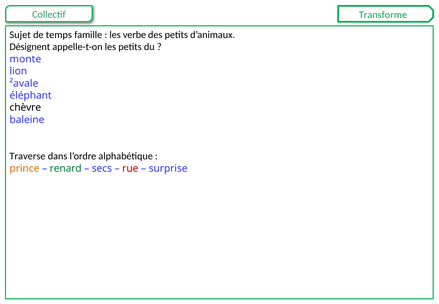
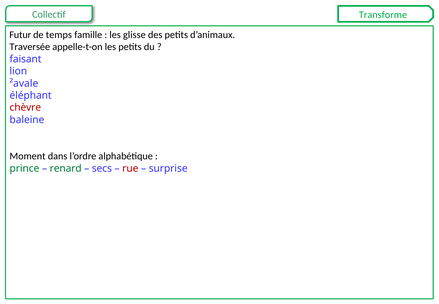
Sujet: Sujet -> Futur (20, 35)
verbe: verbe -> glisse (134, 35)
Désignent: Désignent -> Traversée (30, 47)
monte: monte -> faisant (25, 59)
chèvre colour: black -> red (25, 108)
Traverse: Traverse -> Moment (28, 156)
prince colour: orange -> green (24, 168)
